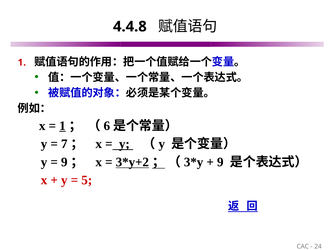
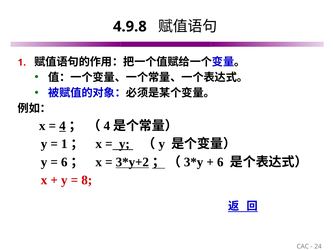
4.4.8: 4.4.8 -> 4.9.8 (130, 27)
1: 1 -> 4 (62, 126)
6: 6 -> 4 (107, 126)
7: 7 -> 1 (64, 144)
9: 9 -> 6 (64, 162)
9: 9 -> 6 (220, 162)
5: 5 -> 8 (87, 180)
